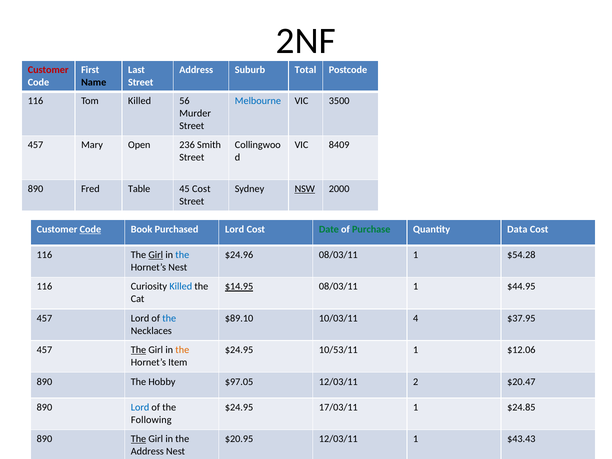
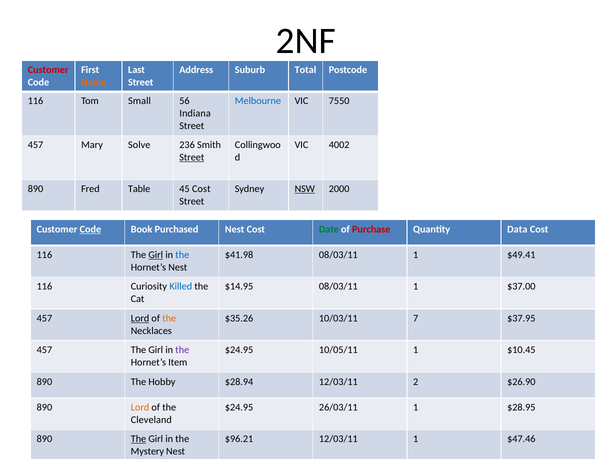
Name colour: black -> orange (94, 82)
Tom Killed: Killed -> Small (140, 101)
3500: 3500 -> 7550 (339, 101)
Murder: Murder -> Indiana (195, 113)
Open: Open -> Solve (139, 145)
8409: 8409 -> 4002 (339, 145)
Street underline: none -> present (192, 157)
Purchased Lord: Lord -> Nest (235, 229)
Purchase colour: green -> red (371, 229)
$24.96: $24.96 -> $41.98 (239, 255)
$54.28: $54.28 -> $49.41 (521, 255)
$14.95 underline: present -> none (239, 287)
$44.95: $44.95 -> $37.00 (521, 287)
Lord underline: none -> present (140, 318)
the colour: blue -> orange (169, 318)
$89.10: $89.10 -> $35.26 (239, 318)
4: 4 -> 7 (416, 318)
The underline: present -> none (138, 350)
the colour: orange -> purple (182, 350)
10/53/11: 10/53/11 -> 10/05/11 (338, 350)
$12.06: $12.06 -> $10.45 (521, 350)
$97.05: $97.05 -> $28.94 (239, 382)
$20.47: $20.47 -> $26.90 (521, 382)
Lord colour: blue -> orange (140, 407)
17/03/11: 17/03/11 -> 26/03/11 (338, 407)
$24.85: $24.85 -> $28.95 (521, 407)
Following: Following -> Cleveland (151, 420)
$20.95: $20.95 -> $96.21 (239, 439)
$43.43: $43.43 -> $47.46 (521, 439)
Address: Address -> Mystery (147, 451)
